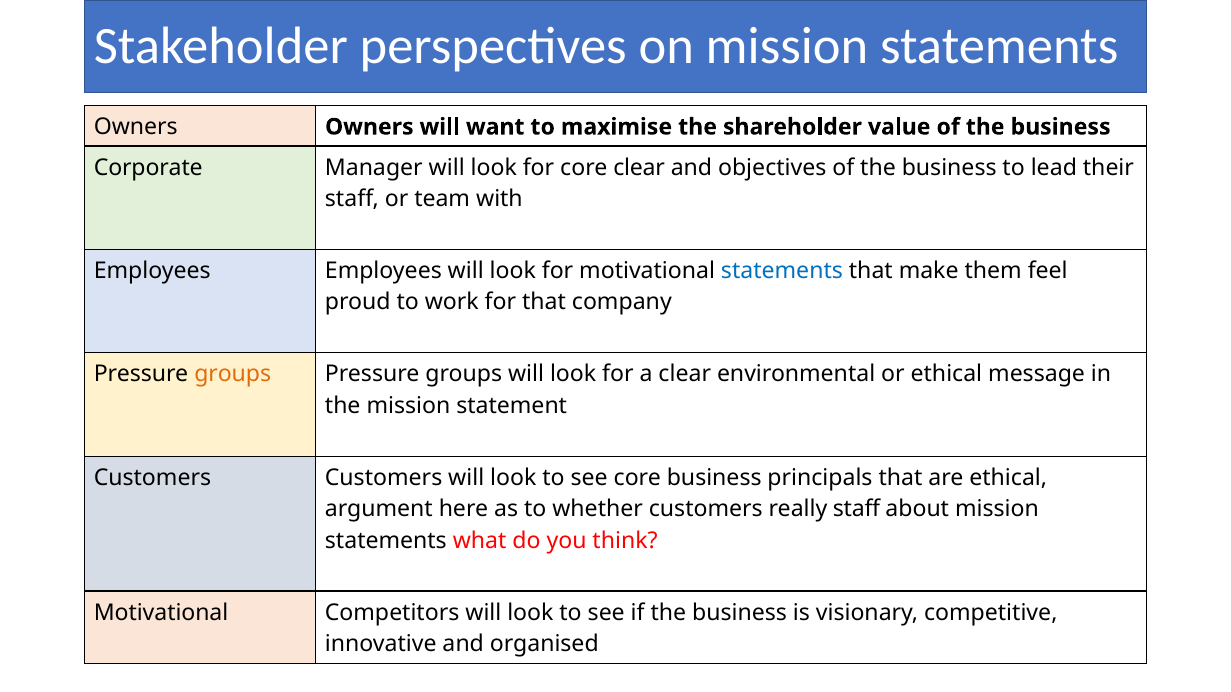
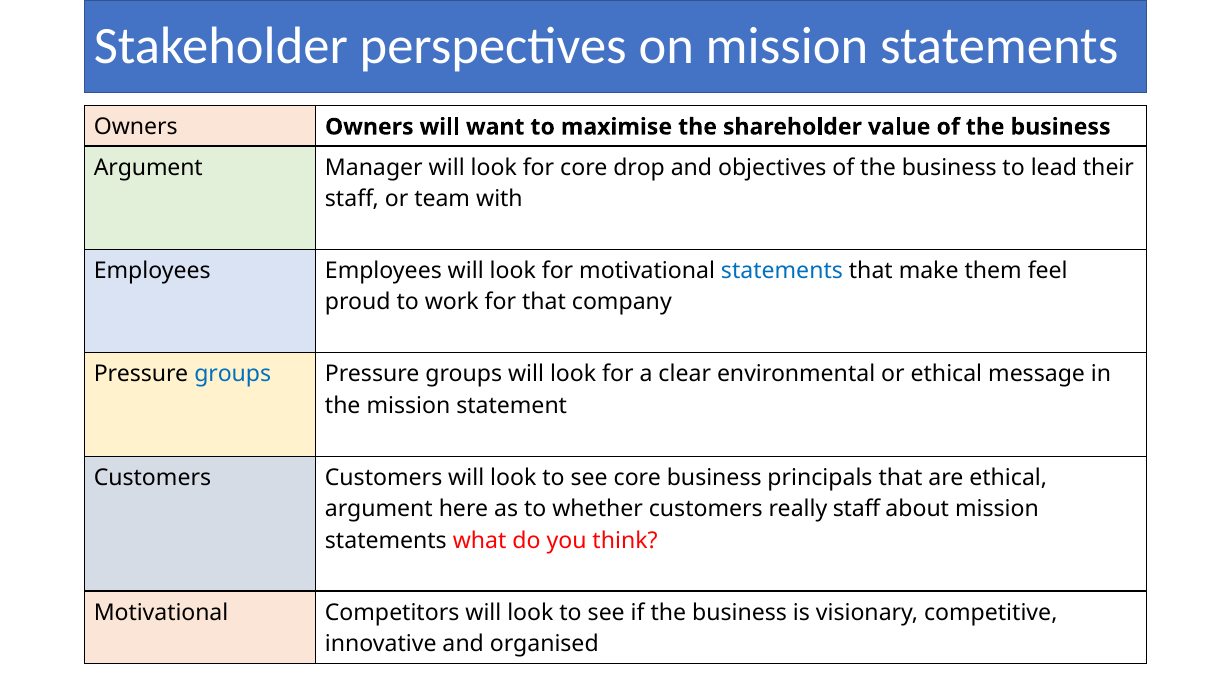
Corporate: Corporate -> Argument (148, 168)
core clear: clear -> drop (639, 168)
groups colour: orange -> blue (233, 375)
